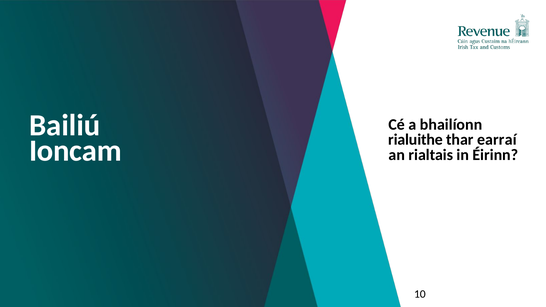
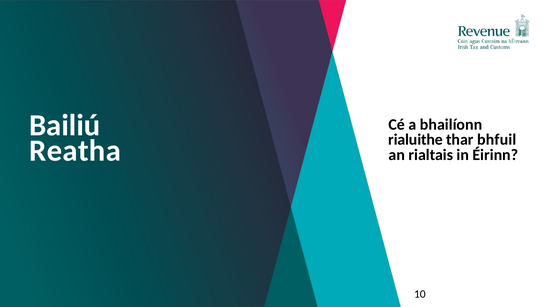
earraí: earraí -> bhfuil (497, 140)
Ioncam: Ioncam -> Reatha (75, 151)
